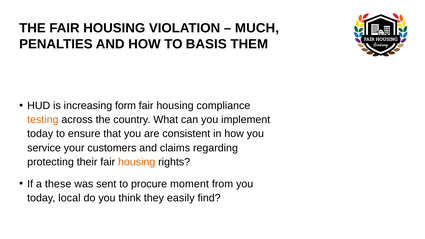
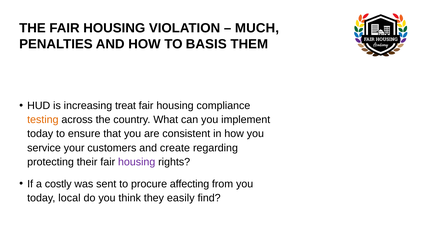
form: form -> treat (126, 106)
claims: claims -> create (175, 148)
housing colour: orange -> purple (137, 162)
these: these -> costly (58, 184)
moment: moment -> affecting (190, 184)
